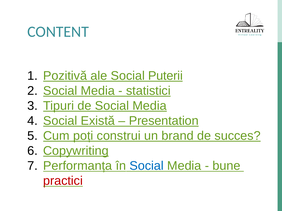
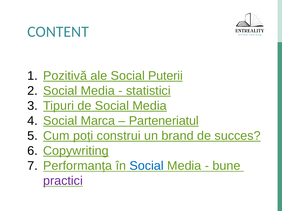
Există: Există -> Marca (98, 121)
Presentation: Presentation -> Parteneriatul (164, 121)
practici colour: red -> purple (63, 181)
